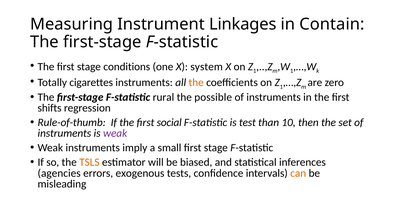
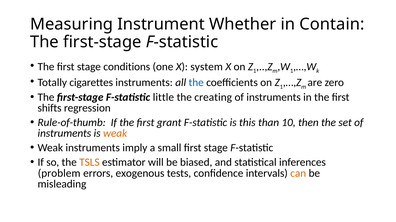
Linkages: Linkages -> Whether (243, 24)
the colour: orange -> blue (196, 83)
rural: rural -> little (163, 98)
possible: possible -> creating (213, 98)
social: social -> grant (169, 123)
test: test -> this (247, 123)
weak colour: purple -> orange (115, 134)
agencies: agencies -> problem (59, 174)
